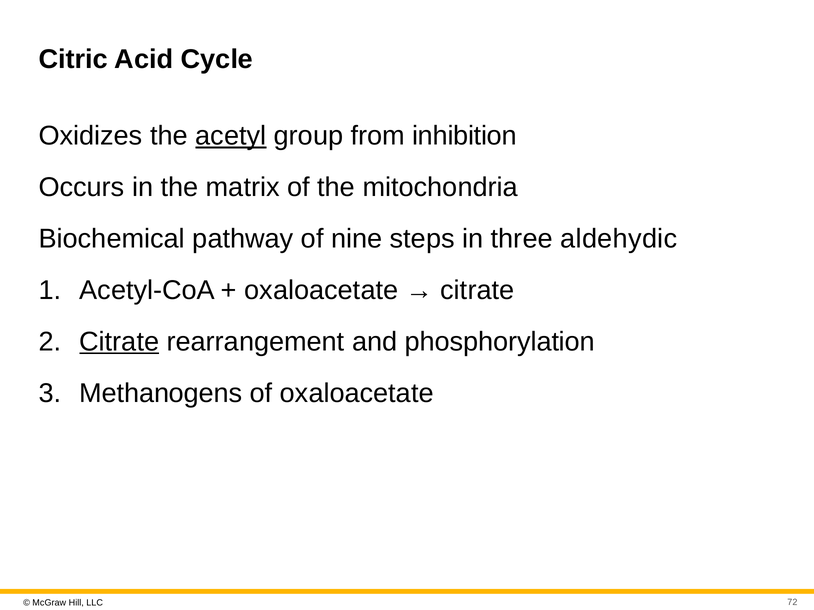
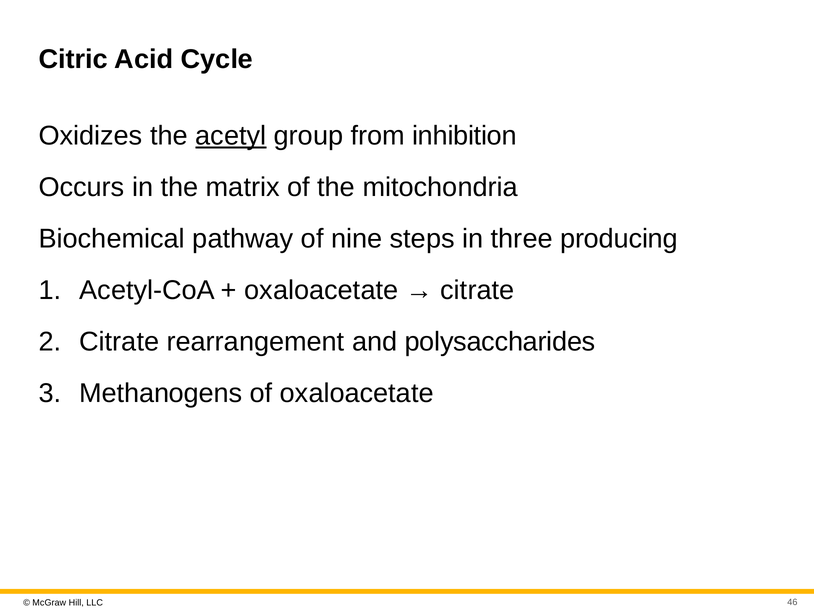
aldehydic: aldehydic -> producing (619, 239)
Citrate underline: present -> none (119, 342)
phosphorylation: phosphorylation -> polysaccharides (500, 342)
72: 72 -> 46 (792, 603)
